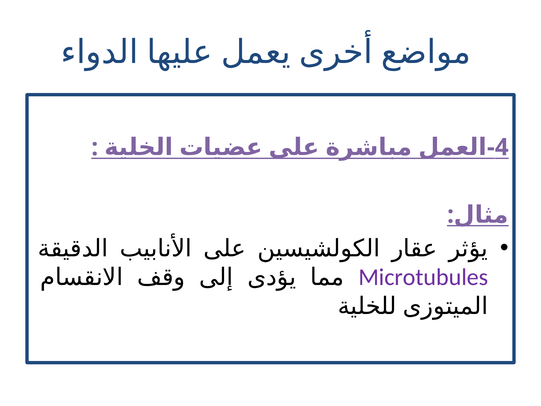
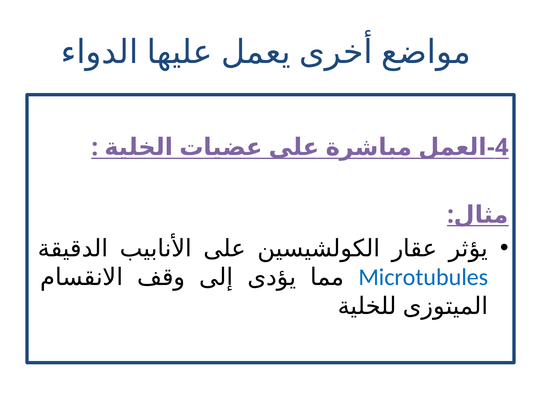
Microtubules colour: purple -> blue (423, 277)
